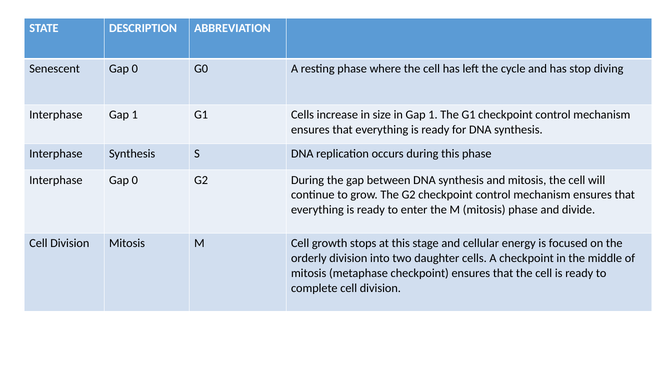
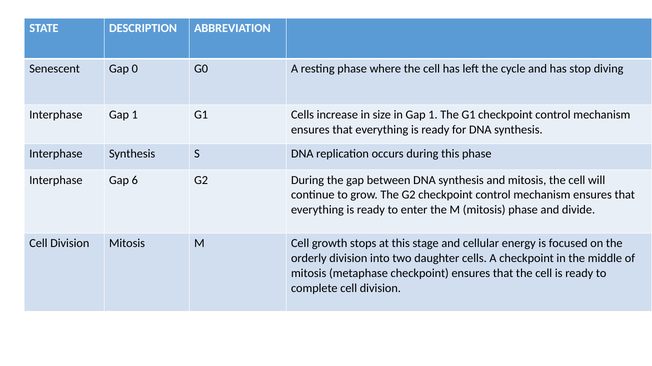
Interphase Gap 0: 0 -> 6 (135, 180)
